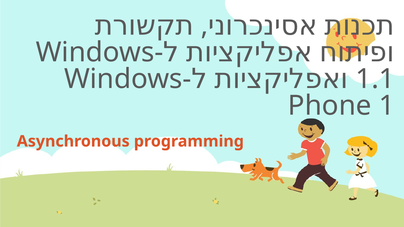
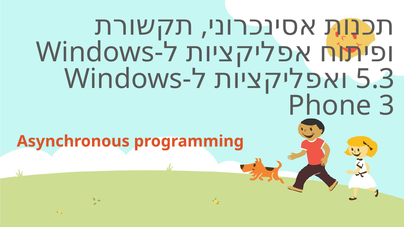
1.1: 1.1 -> 5.3 (375, 79)
1: 1 -> 3 (387, 106)
